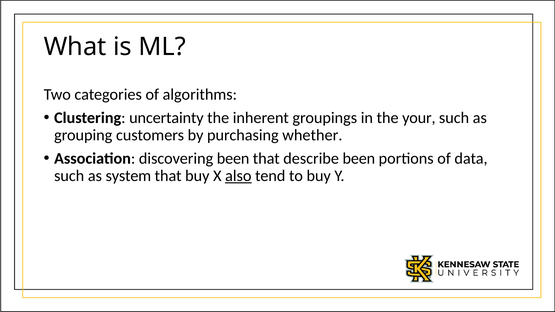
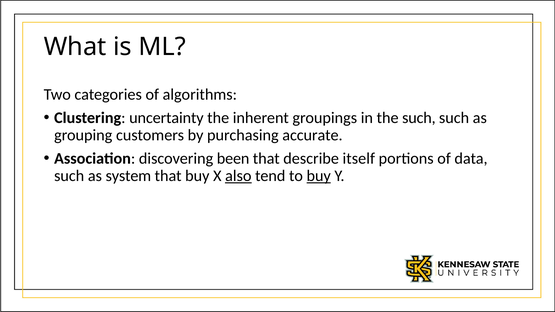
the your: your -> such (419, 118)
whether: whether -> accurate (312, 135)
describe been: been -> itself (359, 159)
buy underline: none -> present (319, 176)
